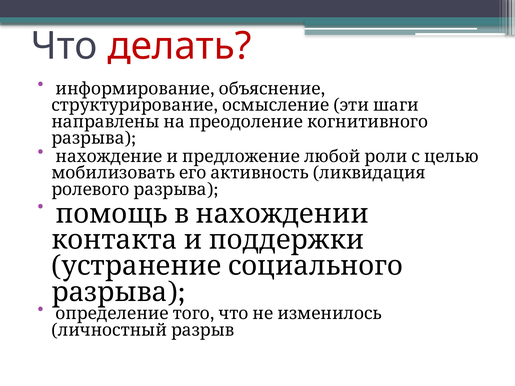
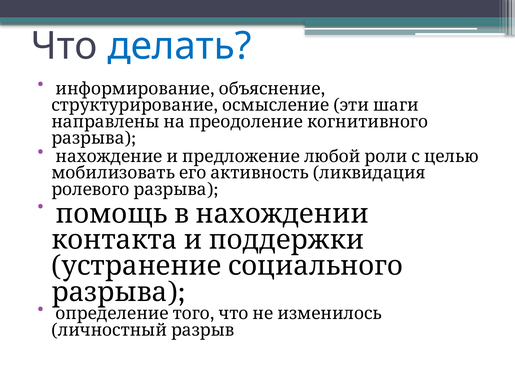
делать colour: red -> blue (179, 46)
